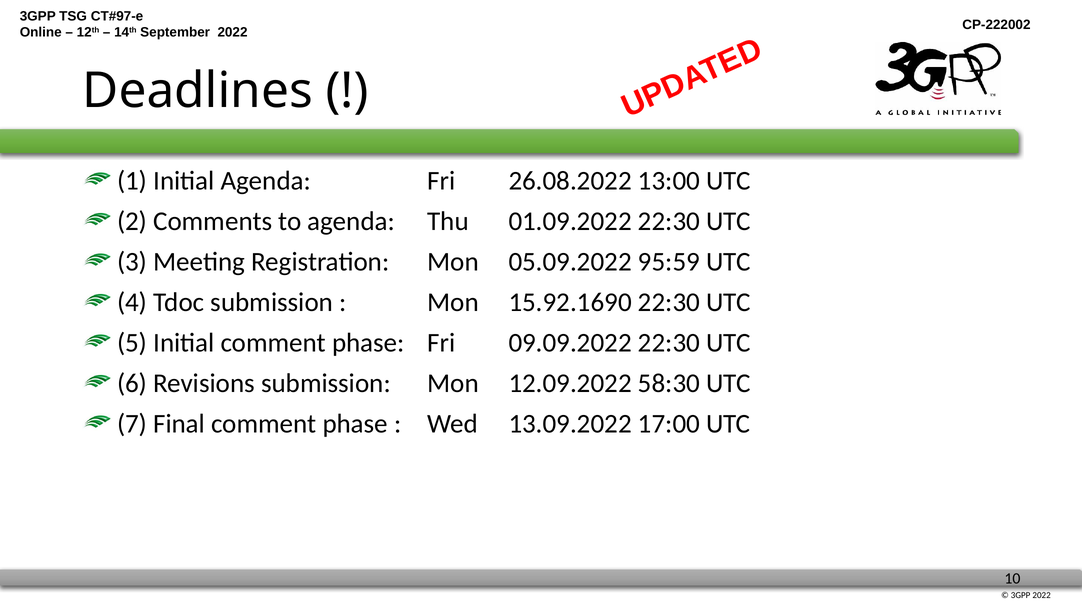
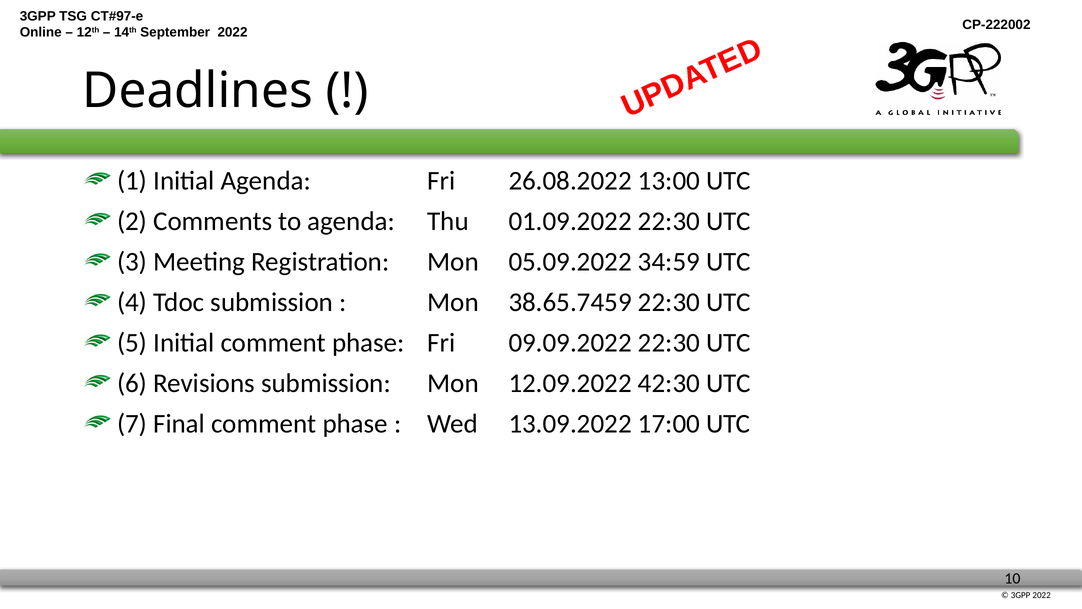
95:59: 95:59 -> 34:59 (669, 261)
15.92.1690: 15.92.1690 -> 38.65.7459 (570, 302)
58:30: 58:30 -> 42:30 (669, 383)
